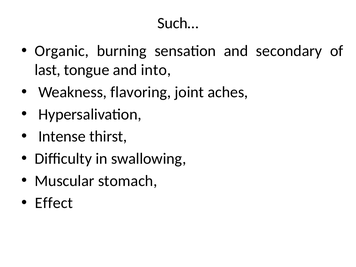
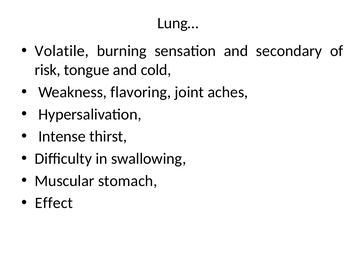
Such…: Such… -> Lung… (178, 23)
Organic: Organic -> Volatile (62, 51)
last: last -> risk (48, 70)
into: into -> cold (156, 70)
